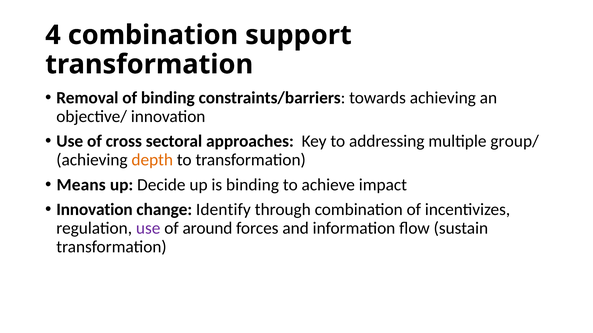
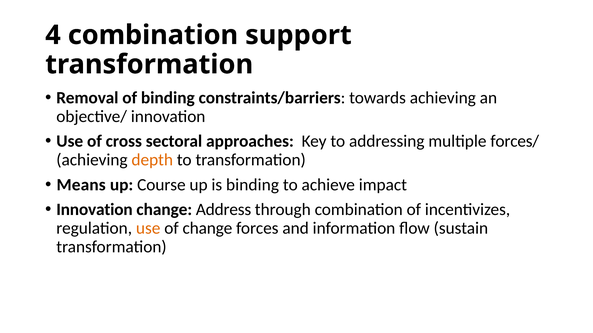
group/: group/ -> forces/ (515, 142)
Decide: Decide -> Course (161, 185)
Identify: Identify -> Address (224, 210)
use colour: purple -> orange (148, 229)
of around: around -> change (207, 229)
